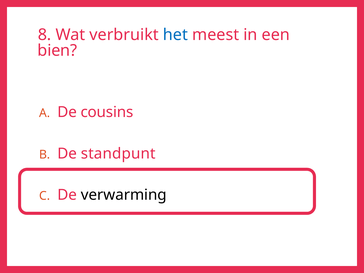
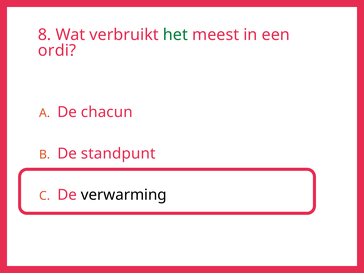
het colour: blue -> green (175, 35)
bien: bien -> ordi (57, 51)
cousins: cousins -> chacun (107, 112)
